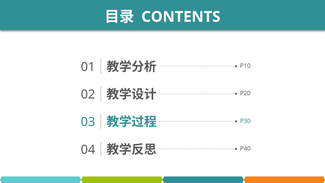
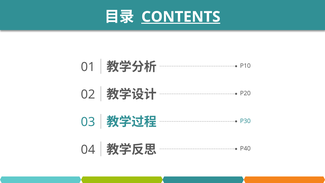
CONTENTS underline: none -> present (181, 17)
